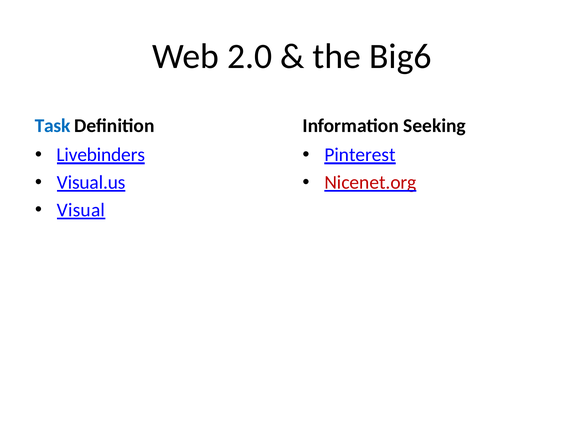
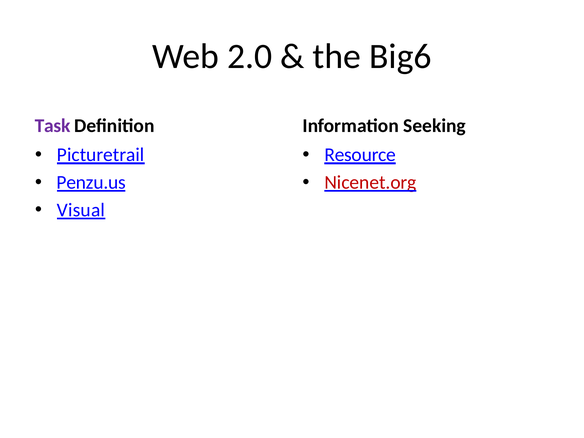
Task colour: blue -> purple (53, 126)
Livebinders: Livebinders -> Picturetrail (101, 155)
Pinterest: Pinterest -> Resource (360, 155)
Visual.us: Visual.us -> Penzu.us (91, 183)
